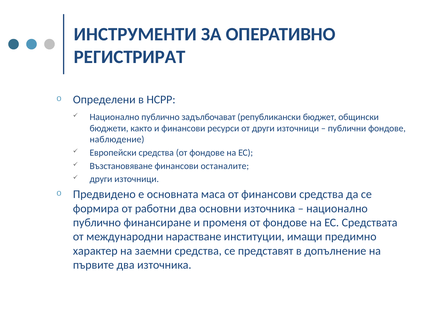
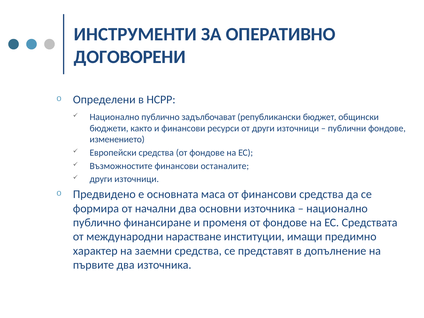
РЕГИСТРИРАТ: РЕГИСТРИРАТ -> ДОГОВОРЕНИ (130, 57)
наблюдение: наблюдение -> изменението (117, 140)
Възстановяване: Възстановяване -> Възможностите (121, 166)
работни: работни -> начални (156, 208)
